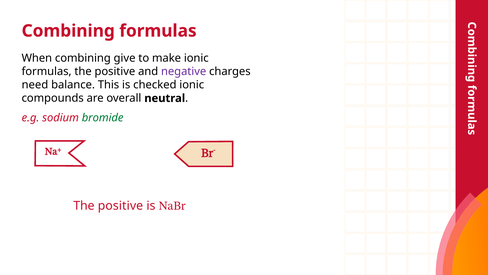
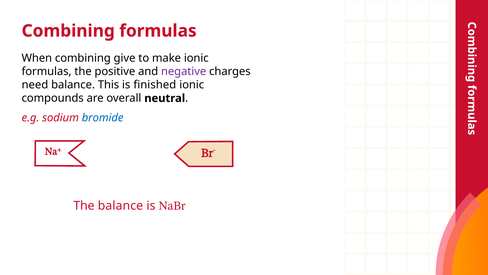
checked: checked -> finished (155, 85)
bromide colour: green -> blue (103, 118)
positive: positive -> balance (120, 206)
